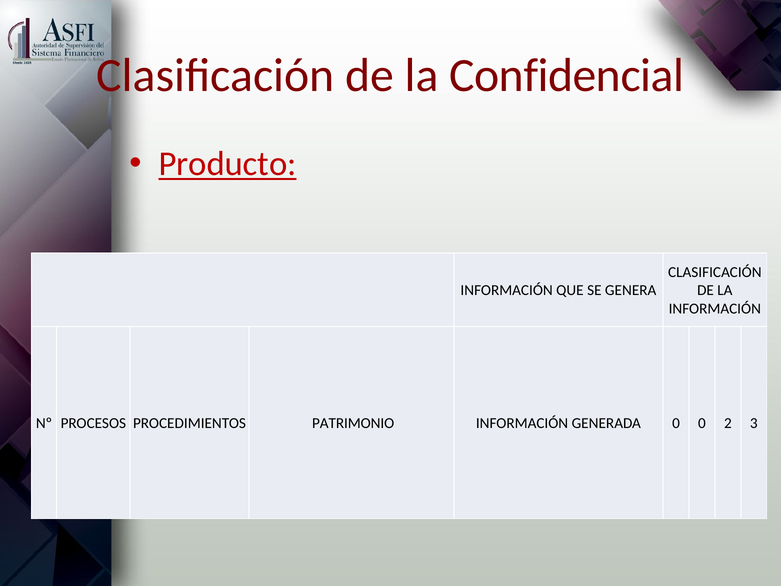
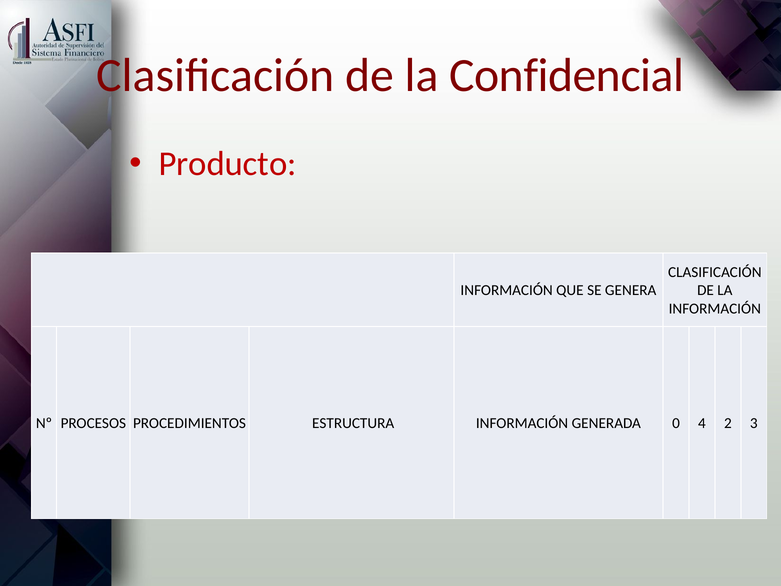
Producto underline: present -> none (228, 164)
PATRIMONIO: PATRIMONIO -> ESTRUCTURA (353, 423)
0 0: 0 -> 4 (702, 423)
